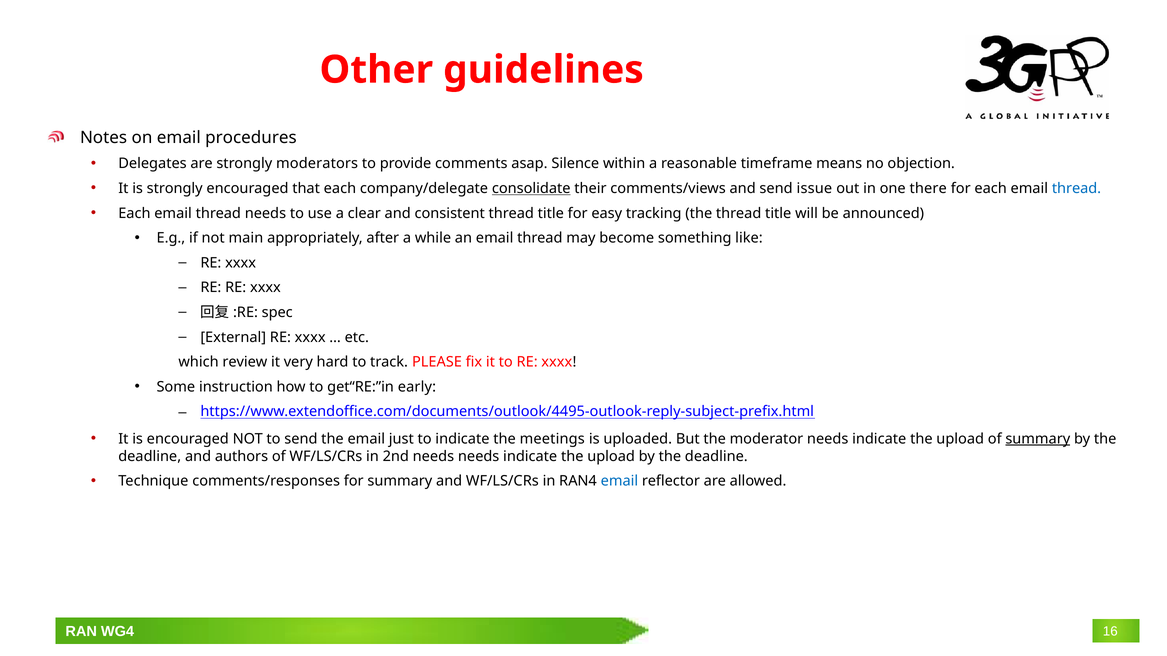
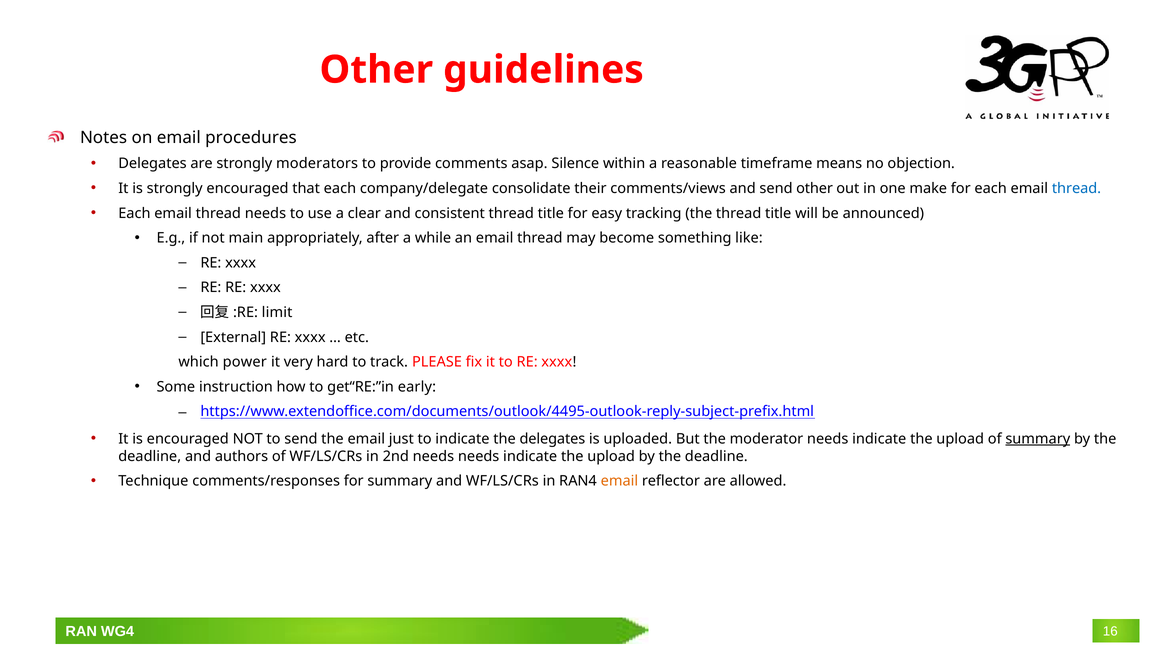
consolidate underline: present -> none (531, 189)
send issue: issue -> other (815, 189)
there: there -> make (928, 189)
spec: spec -> limit (277, 313)
review: review -> power (245, 362)
the meetings: meetings -> delegates (552, 439)
email colour: blue -> orange (619, 481)
